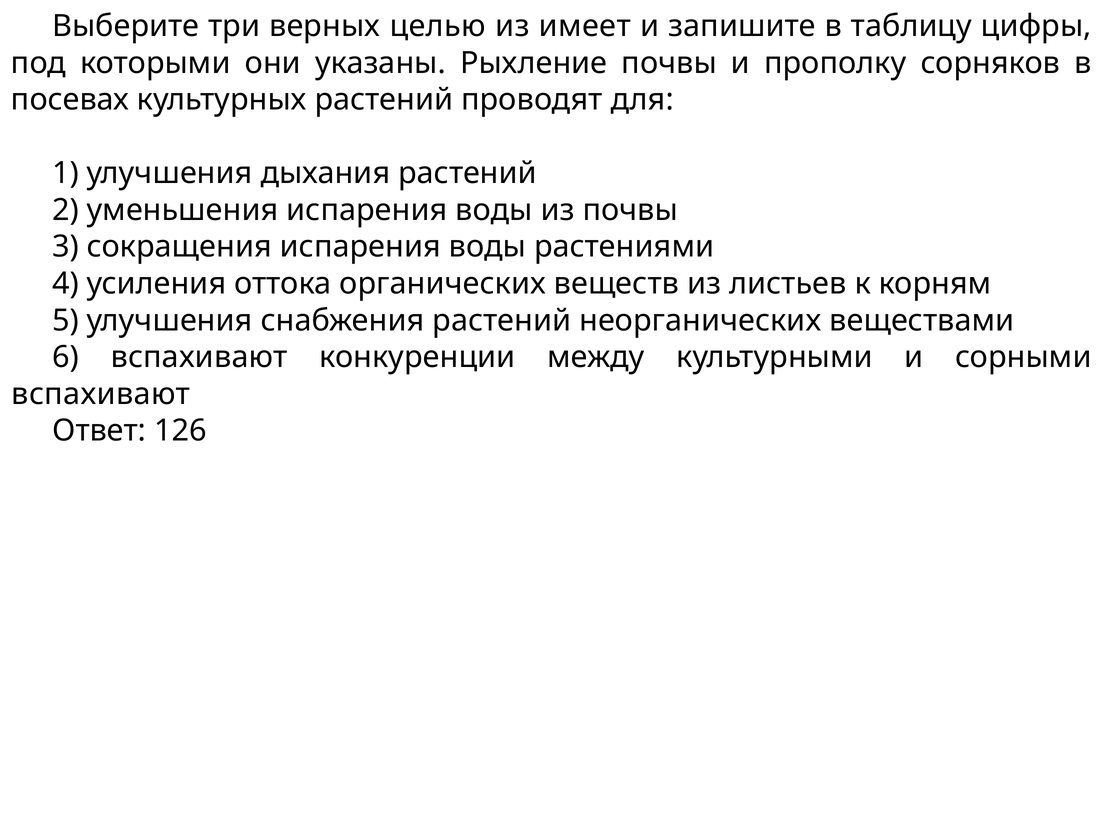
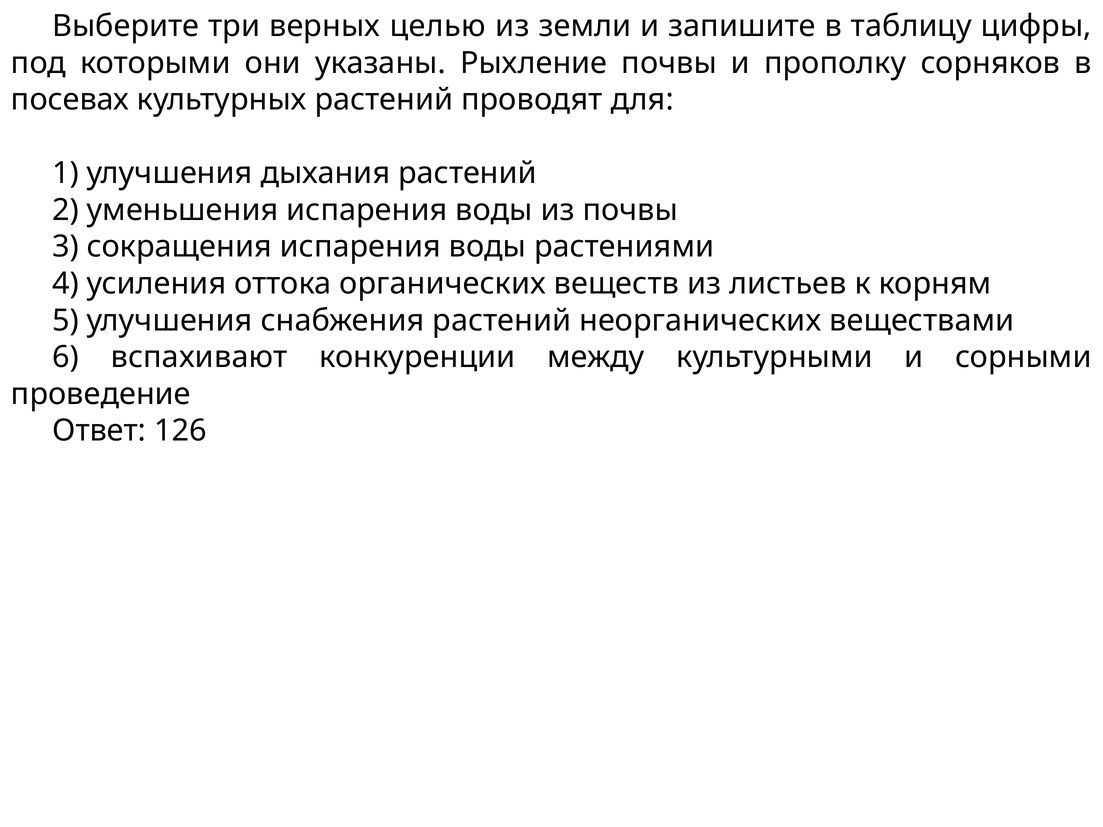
имеет: имеет -> земли (585, 26)
вспахивают: вспахивают -> проведение (101, 394)
